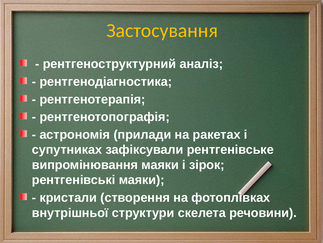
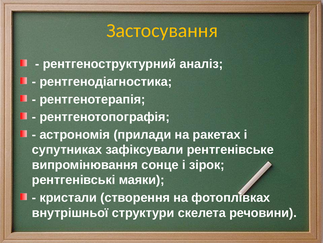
випромінювання маяки: маяки -> сонце (160, 164)
